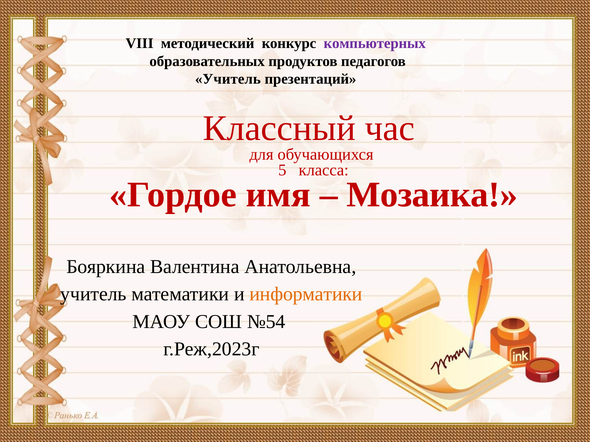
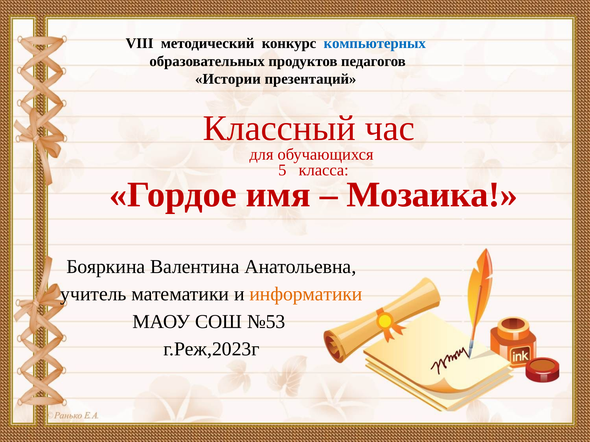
компьютерных colour: purple -> blue (375, 44)
Учитель: Учитель -> Истории (228, 79)
№54: №54 -> №53 (266, 322)
